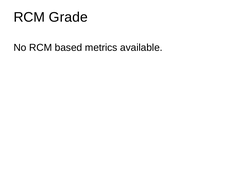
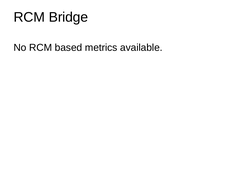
Grade: Grade -> Bridge (68, 17)
